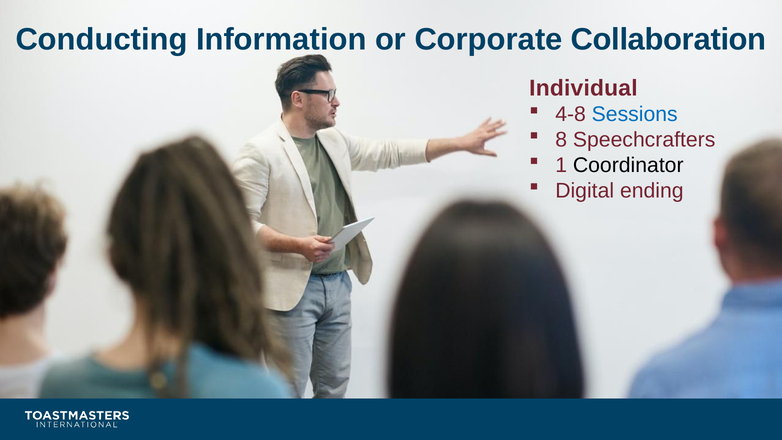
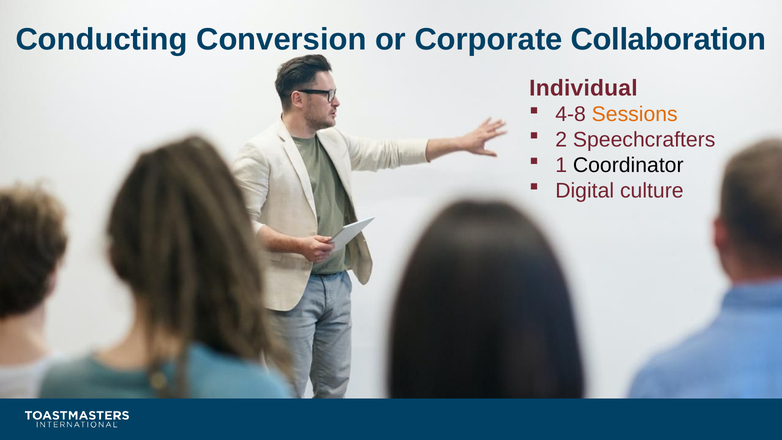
Information: Information -> Conversion (281, 40)
Sessions colour: blue -> orange (635, 114)
8: 8 -> 2 (561, 140)
ending: ending -> culture (652, 191)
